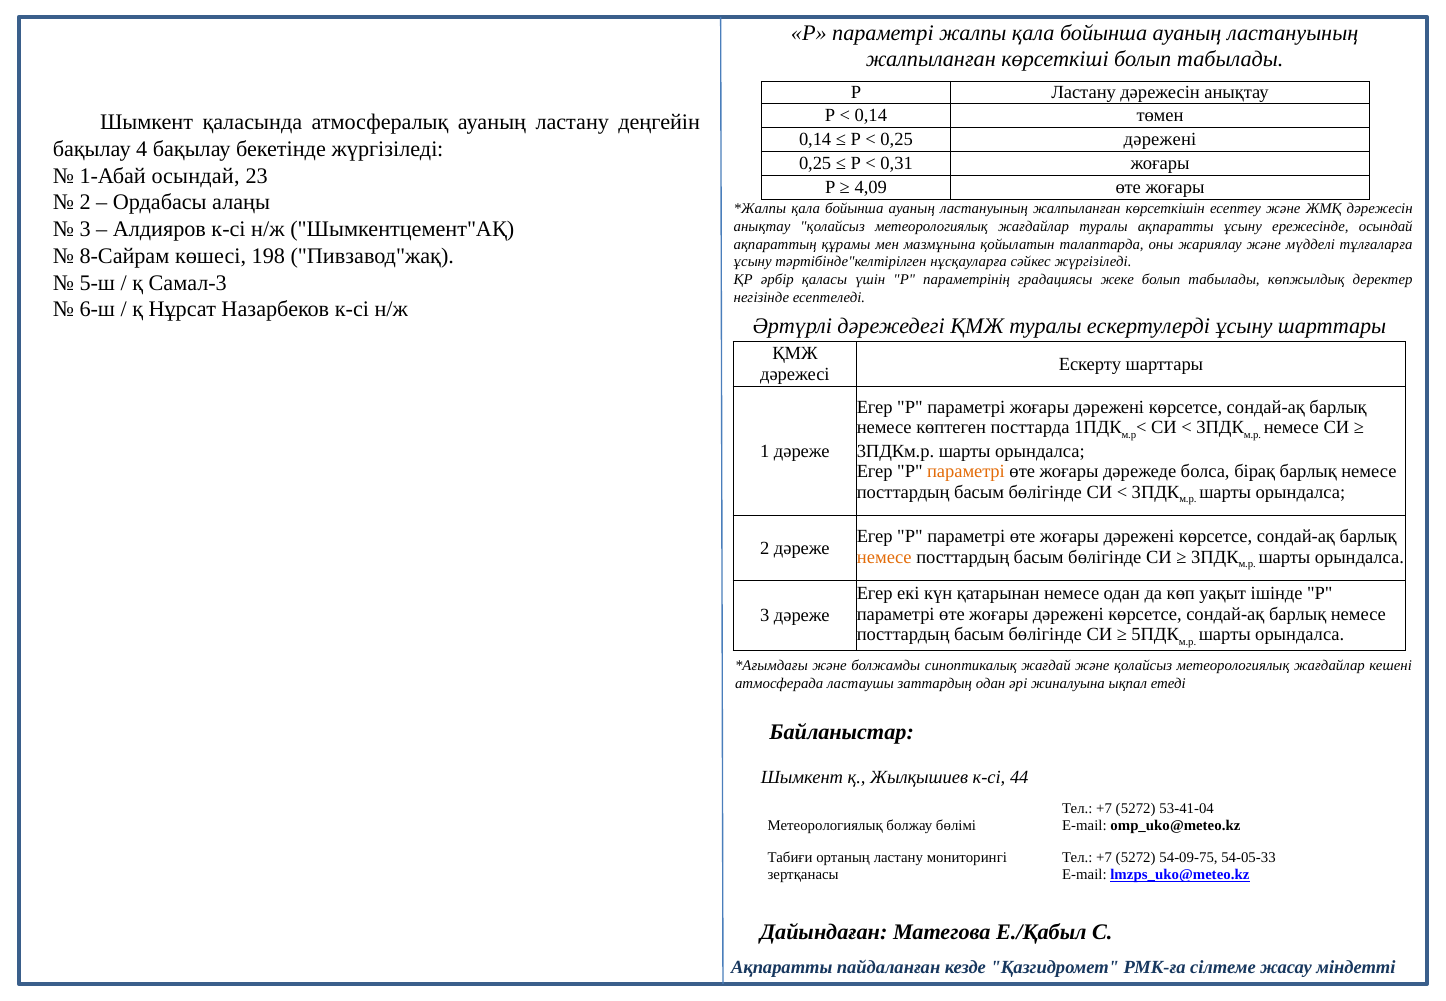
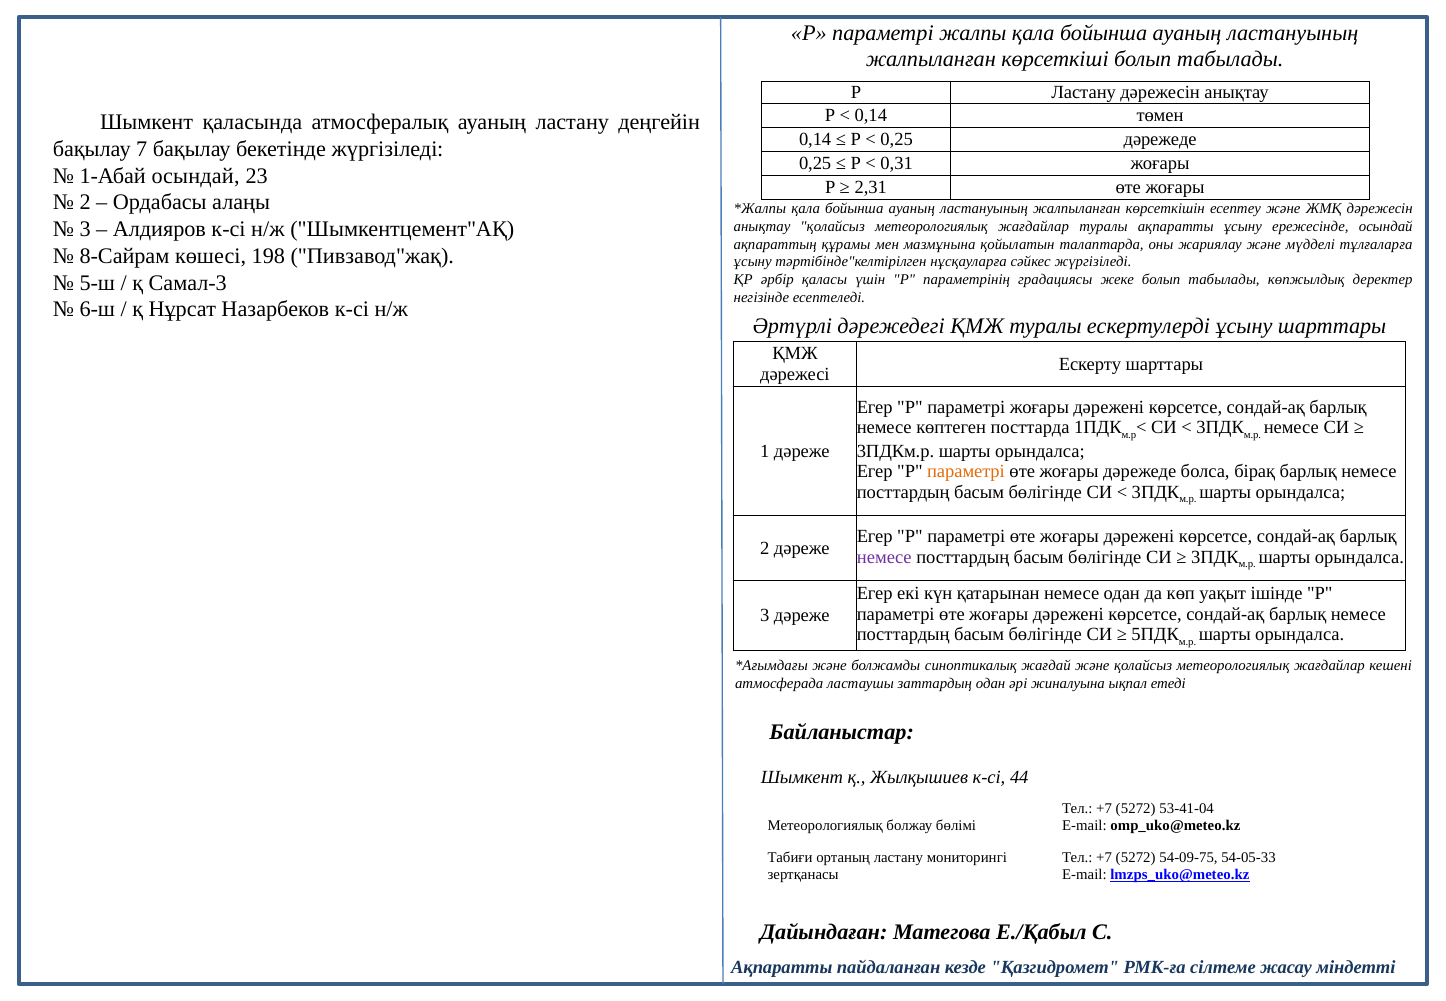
0,25 дәрежені: дәрежені -> дәрежеде (1160, 140)
4: 4 -> 7 (142, 149)
4,09: 4,09 -> 2,31 (871, 187)
немесе colour: orange -> purple (884, 557)
